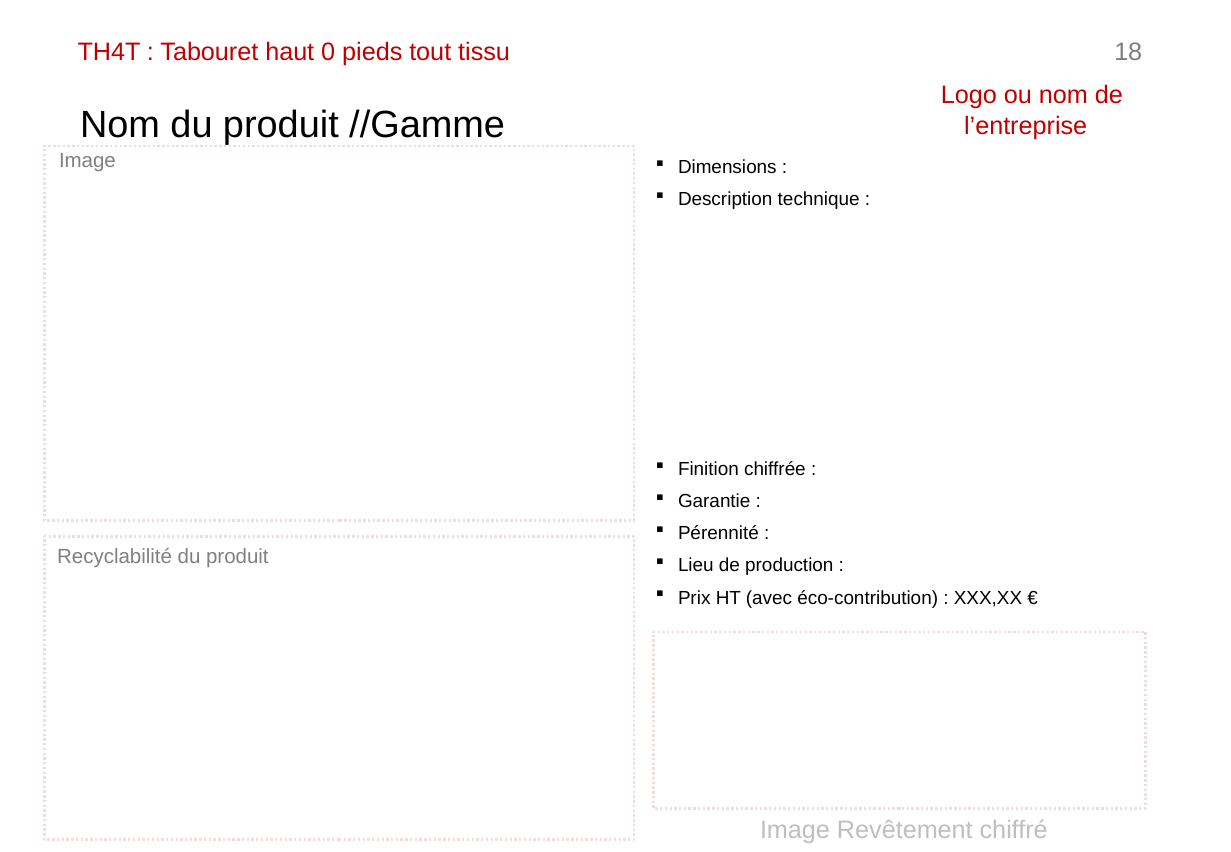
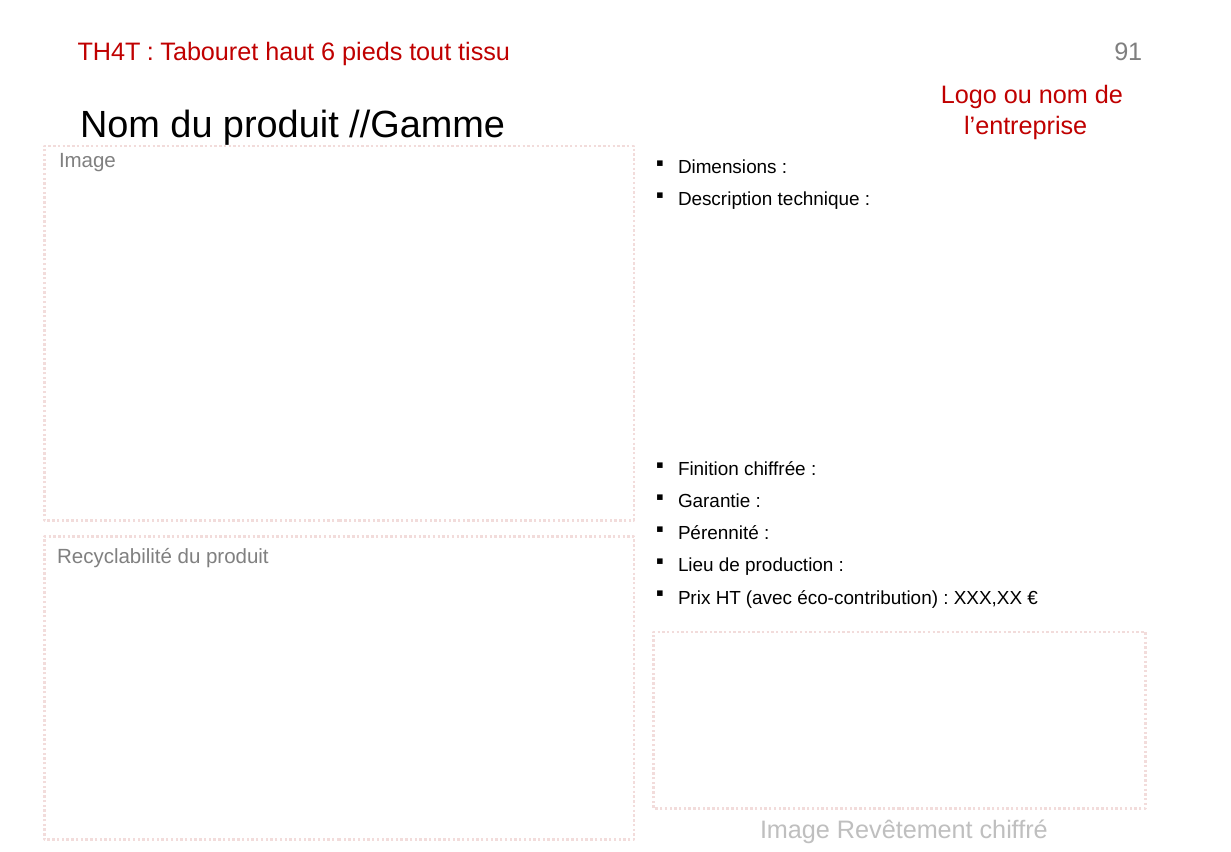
0: 0 -> 6 (328, 52)
18: 18 -> 91 (1128, 52)
